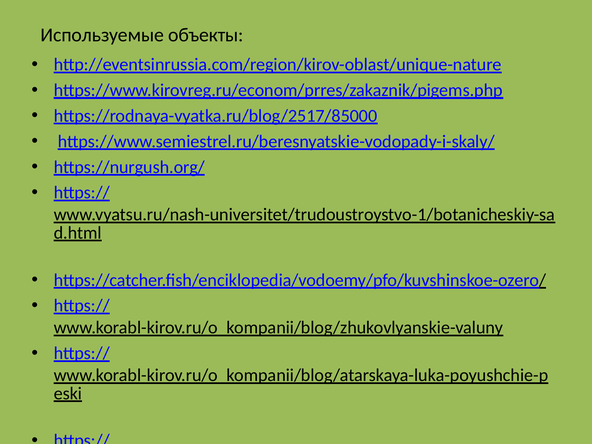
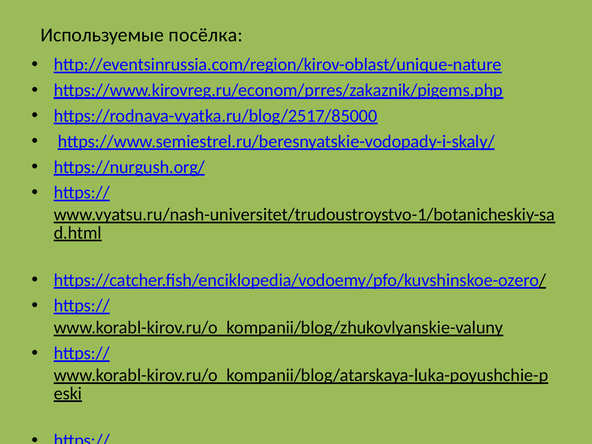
объекты: объекты -> посёлка (206, 35)
